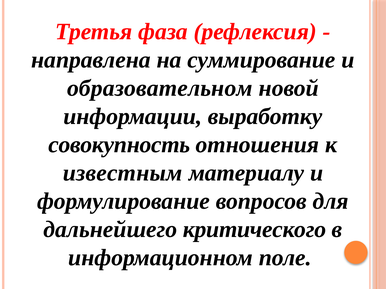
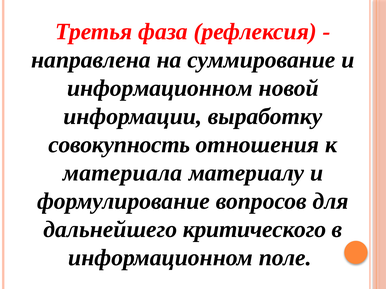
образовательном: образовательном -> информационном (160, 88)
известным: известным -> материала (123, 173)
